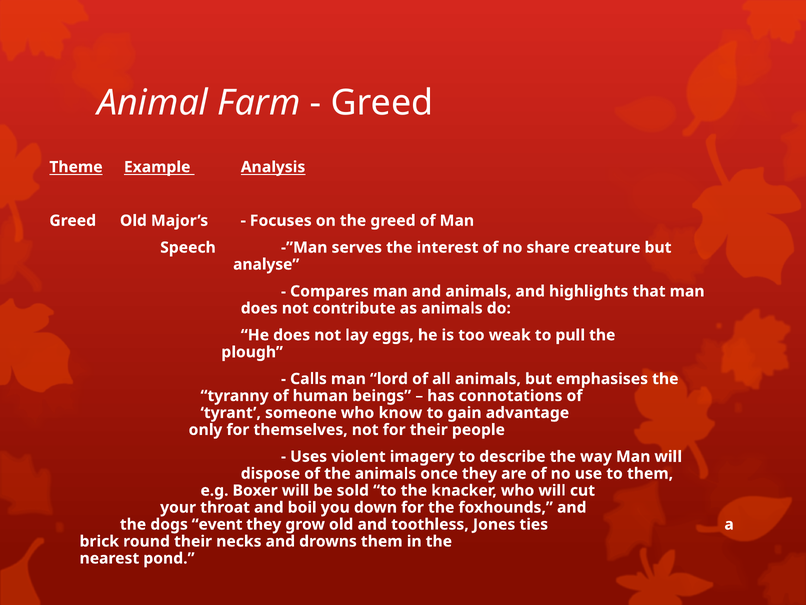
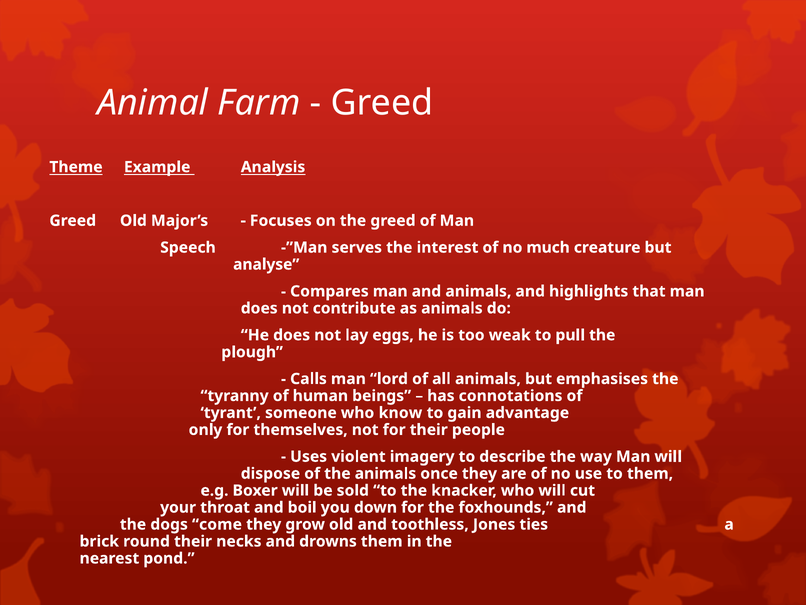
share: share -> much (548, 247)
event: event -> come (217, 524)
